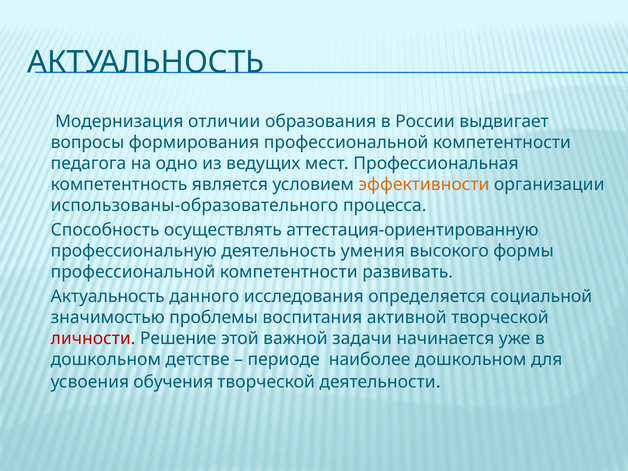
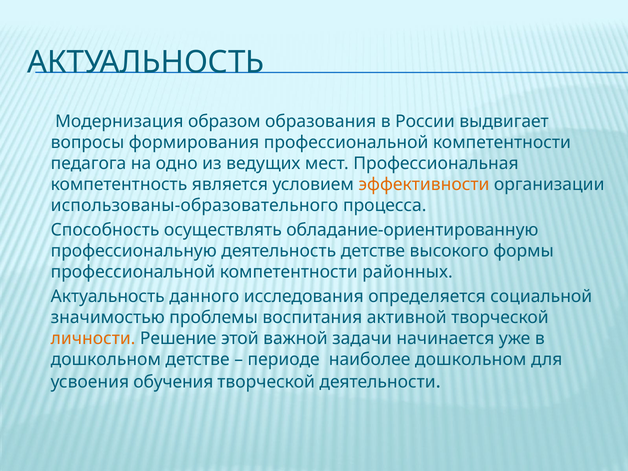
отличии: отличии -> образом (224, 122)
аттестация-ориентированную: аттестация-ориентированную -> обладание-ориентированную (412, 230)
деятельность умения: умения -> детстве (373, 251)
развивать: развивать -> районных (408, 272)
личности colour: red -> orange (93, 339)
